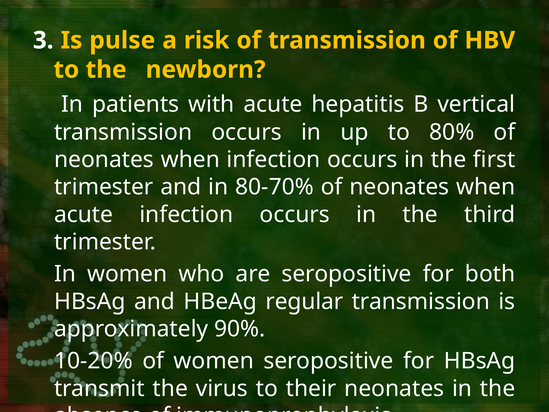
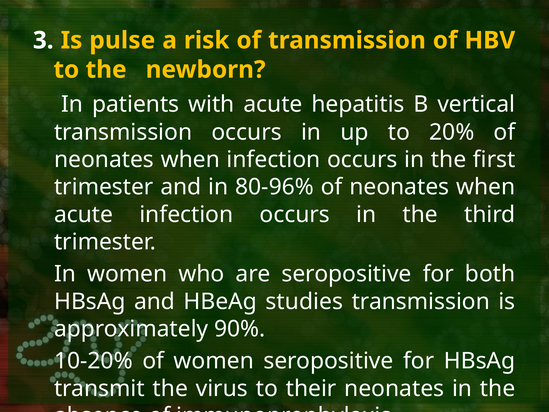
80%: 80% -> 20% (452, 132)
80-70%: 80-70% -> 80-96% (275, 187)
regular: regular -> studies (304, 301)
